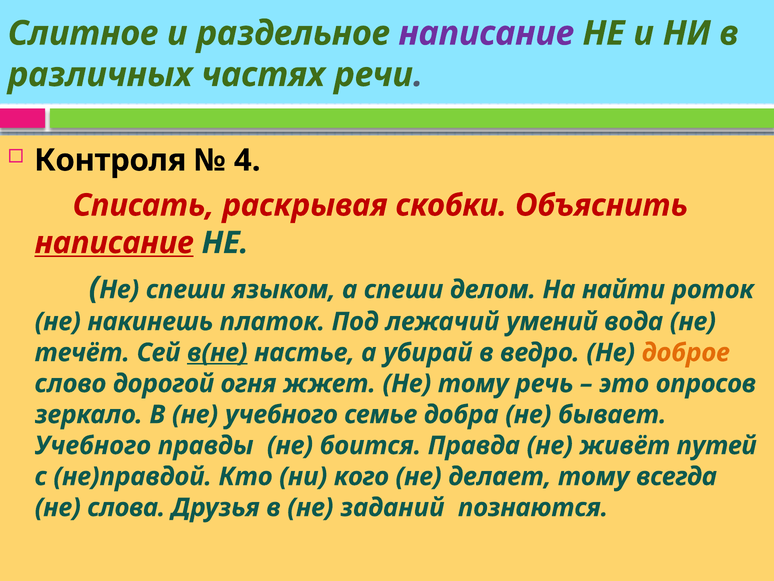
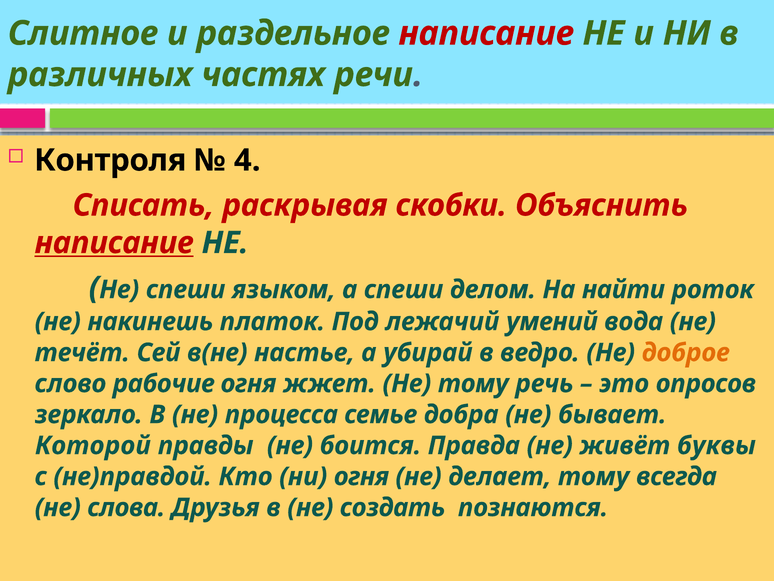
написание colour: purple -> red (486, 33)
в(не underline: present -> none (217, 352)
дорогой: дорогой -> рабочие (164, 383)
не учебного: учебного -> процесса (281, 414)
Учебного: Учебного -> Которой (93, 445)
путей: путей -> буквы (716, 445)
ни кого: кого -> огня (361, 476)
заданий: заданий -> создать (393, 507)
